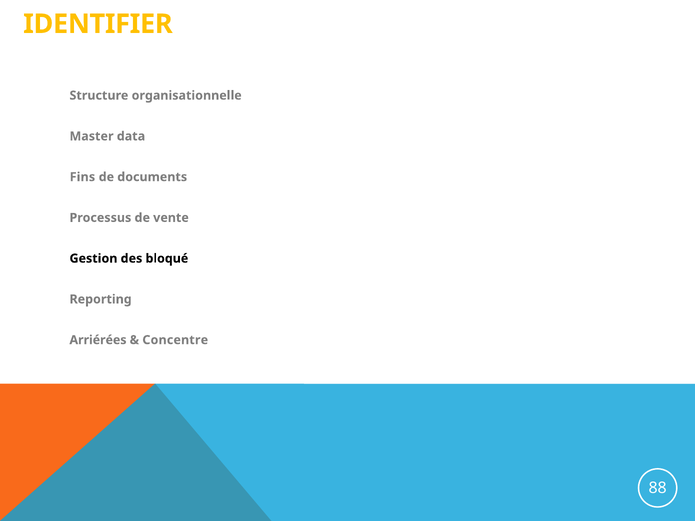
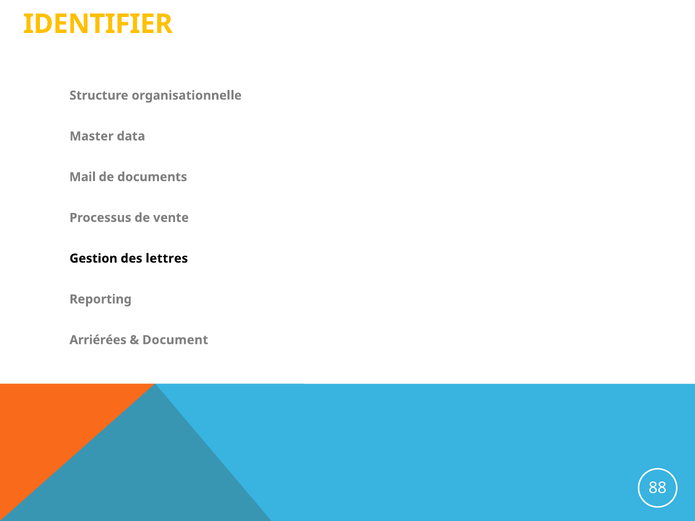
Fins: Fins -> Mail (83, 177)
bloqué: bloqué -> lettres (167, 259)
Concentre: Concentre -> Document (175, 340)
